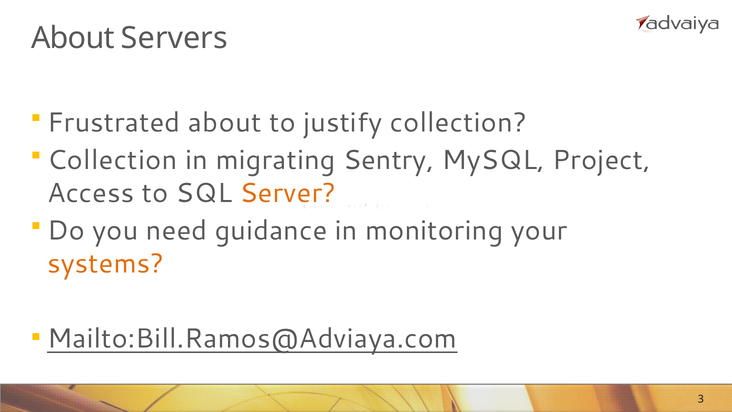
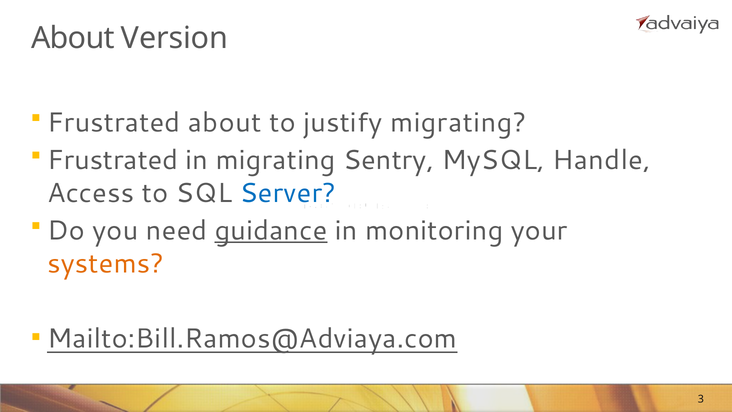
Servers: Servers -> Version (174, 38)
justify collection: collection -> migrating (458, 122)
Collection: Collection -> Frustrated (113, 160)
Project: Project -> Handle (602, 160)
Server colour: orange -> blue (288, 193)
guidance underline: none -> present (271, 230)
